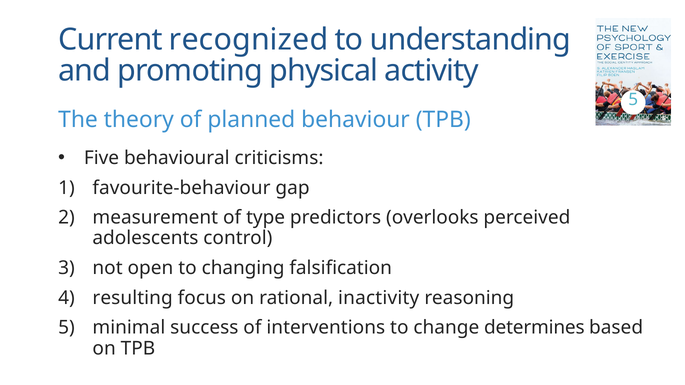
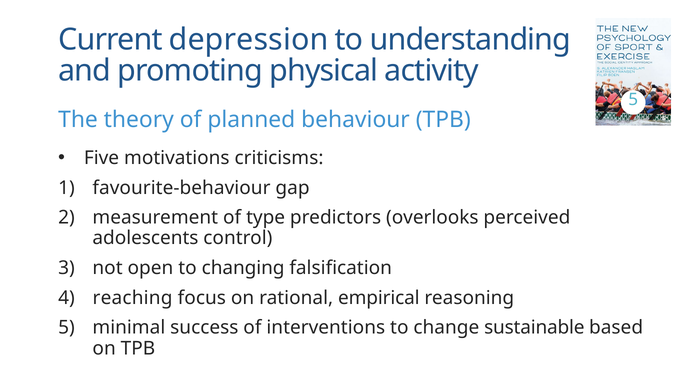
recognized: recognized -> depression (249, 40)
behavioural: behavioural -> motivations (177, 158)
resulting: resulting -> reaching (133, 298)
inactivity: inactivity -> empirical (379, 298)
determines: determines -> sustainable (534, 328)
